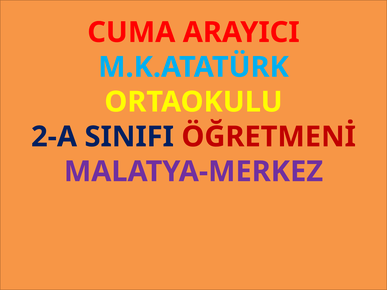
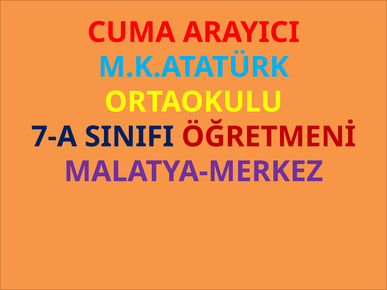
2-A: 2-A -> 7-A (54, 137)
